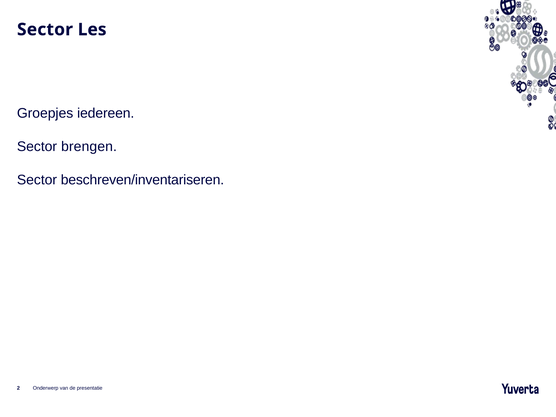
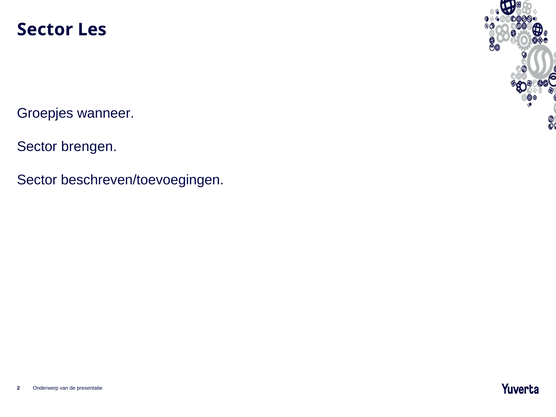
iedereen: iedereen -> wanneer (106, 113)
beschreven/inventariseren: beschreven/inventariseren -> beschreven/toevoegingen (142, 180)
